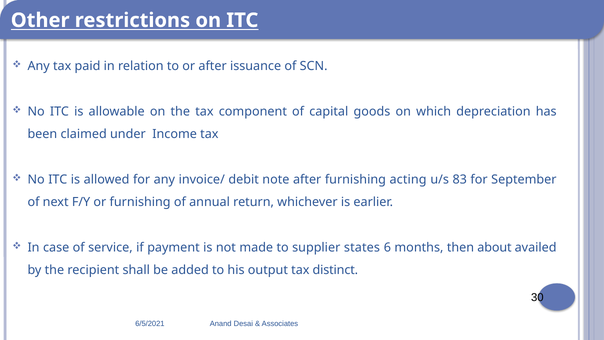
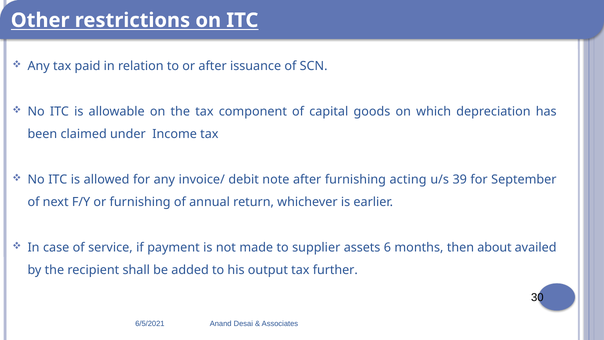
83: 83 -> 39 (460, 179)
states: states -> assets (362, 247)
distinct: distinct -> further (335, 270)
